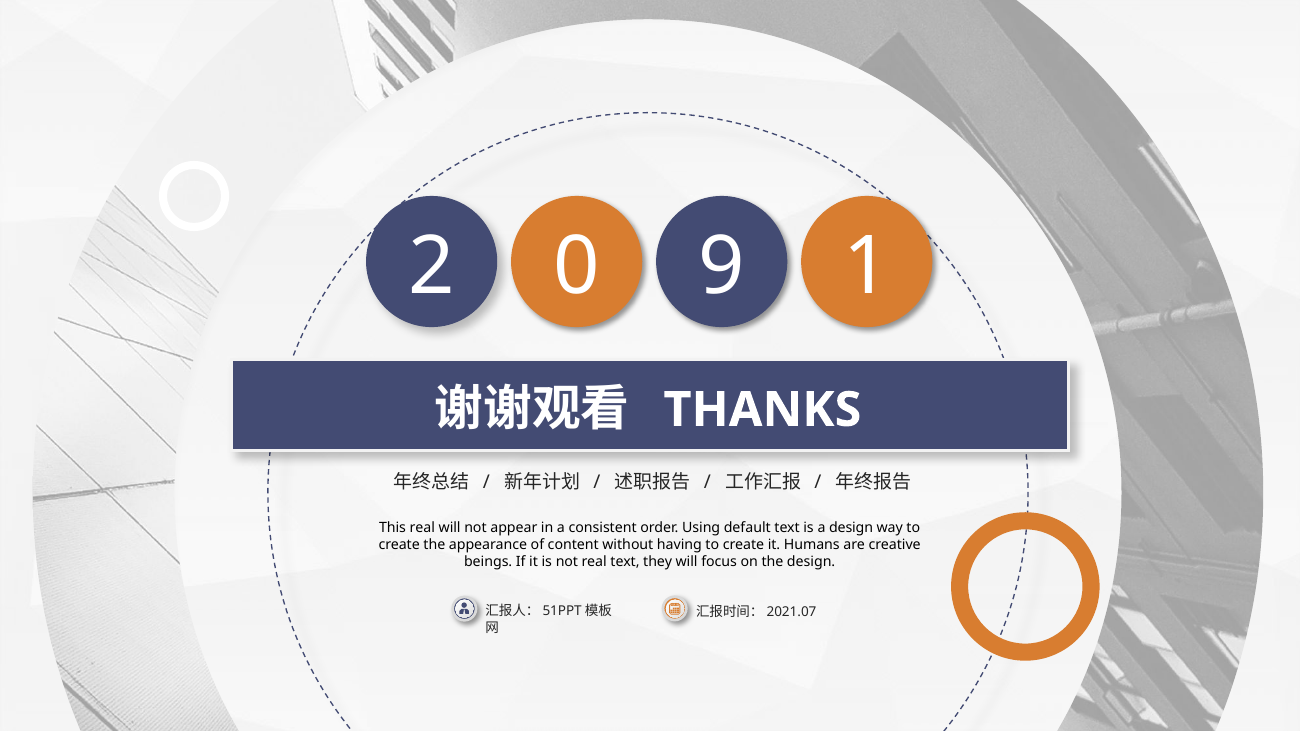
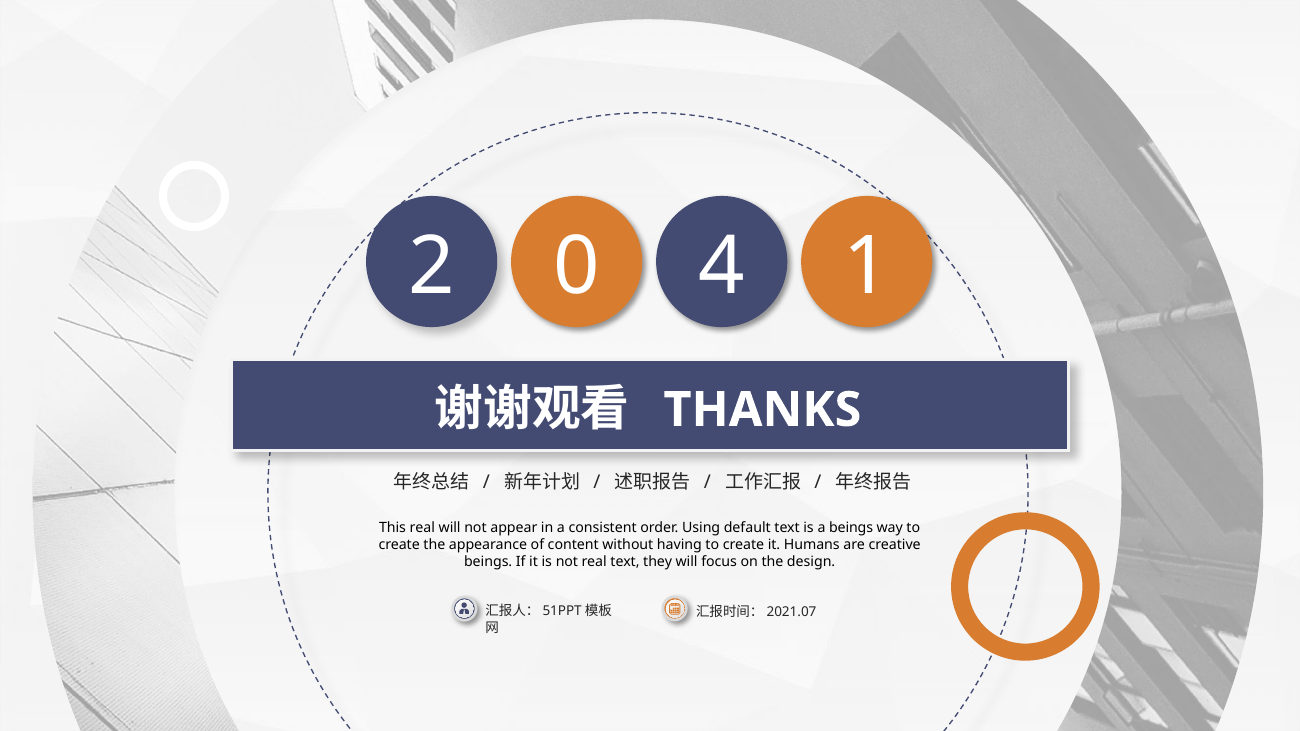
9: 9 -> 4 (722, 267)
a design: design -> beings (851, 528)
